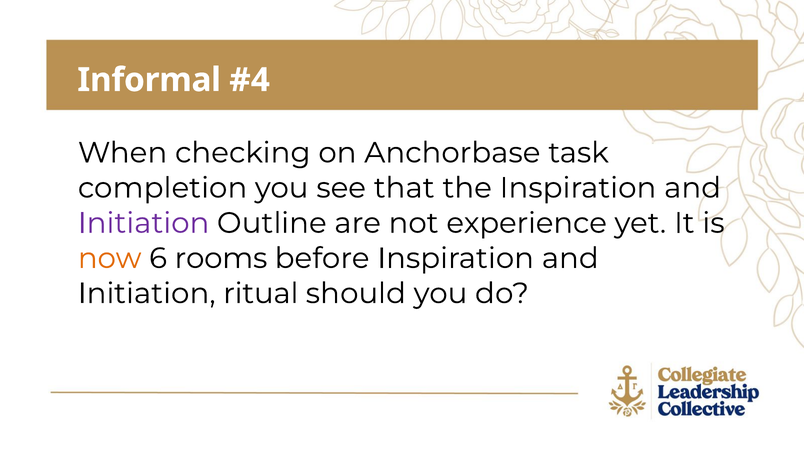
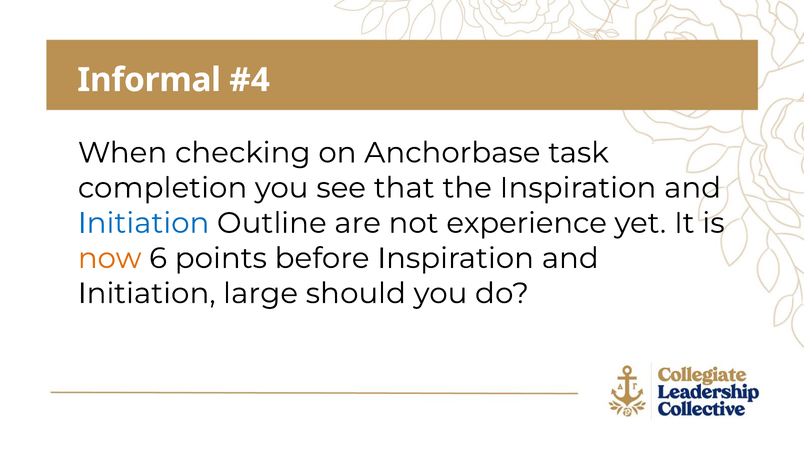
Initiation colour: purple -> blue (144, 223)
rooms: rooms -> points (221, 258)
ritual: ritual -> large (261, 294)
